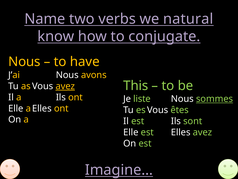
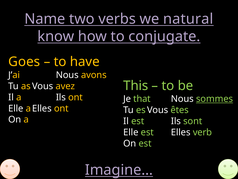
Nous: Nous -> Goes (24, 62)
avez underline: present -> none (65, 86)
liste: liste -> that (142, 99)
Elles avez: avez -> verb (202, 132)
